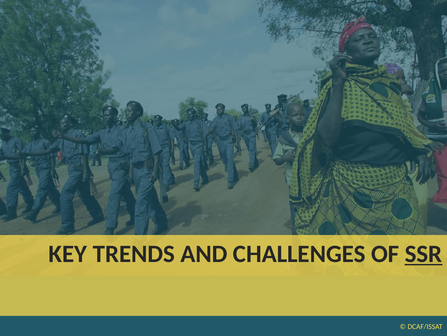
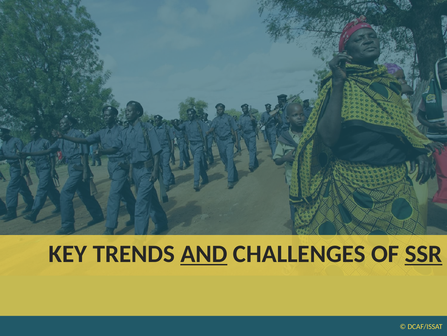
AND underline: none -> present (204, 253)
